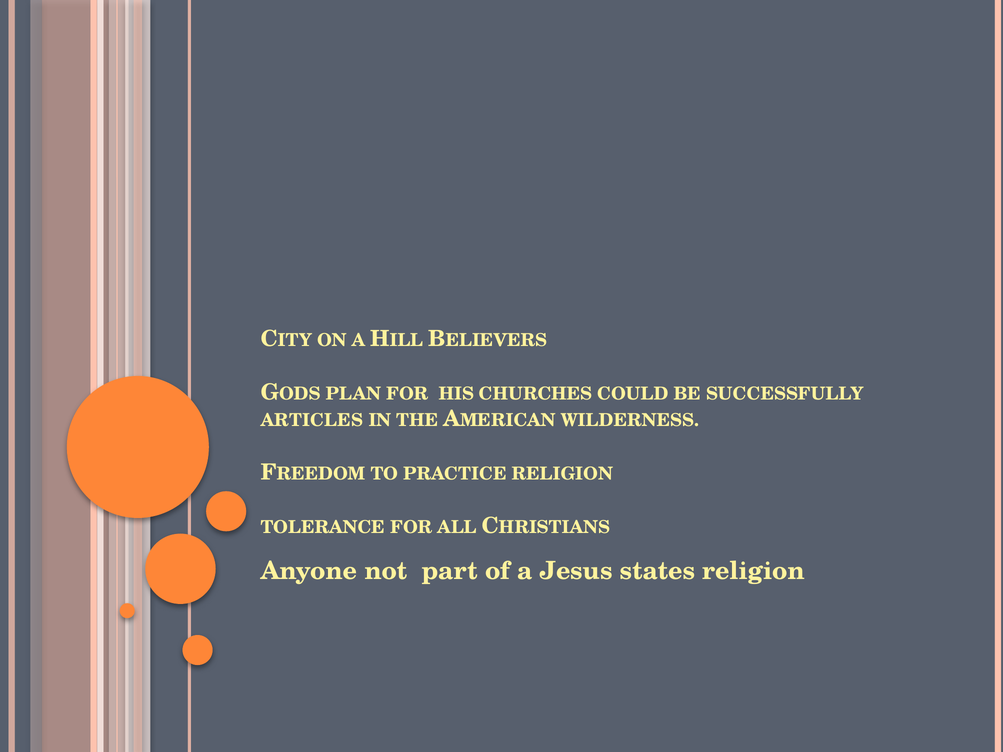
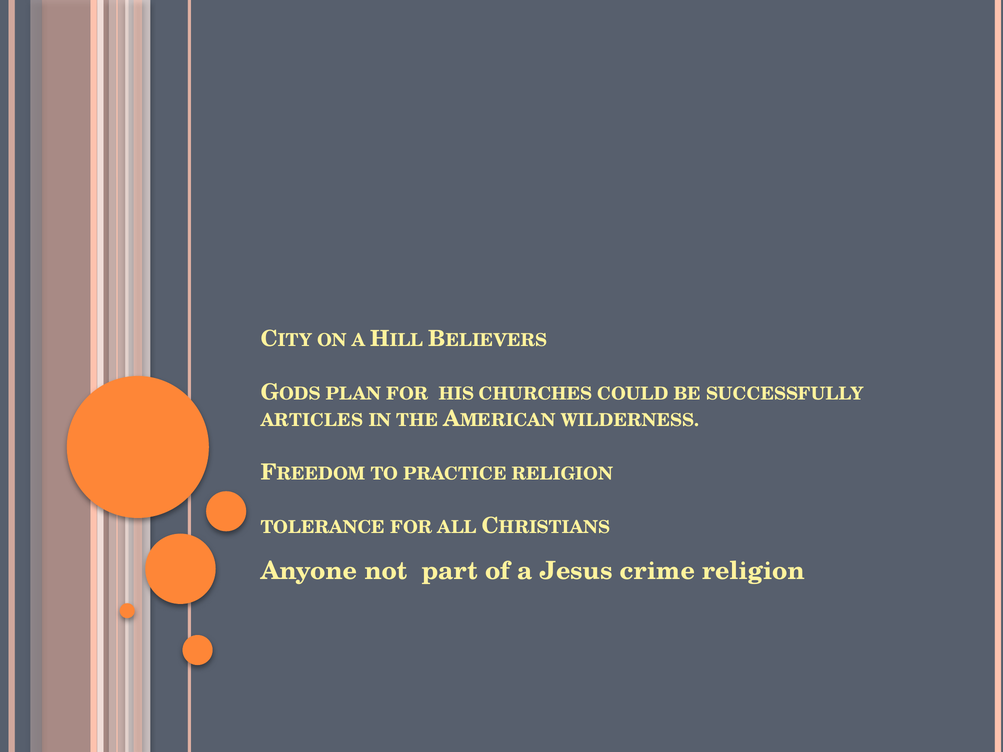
states: states -> crime (657, 571)
